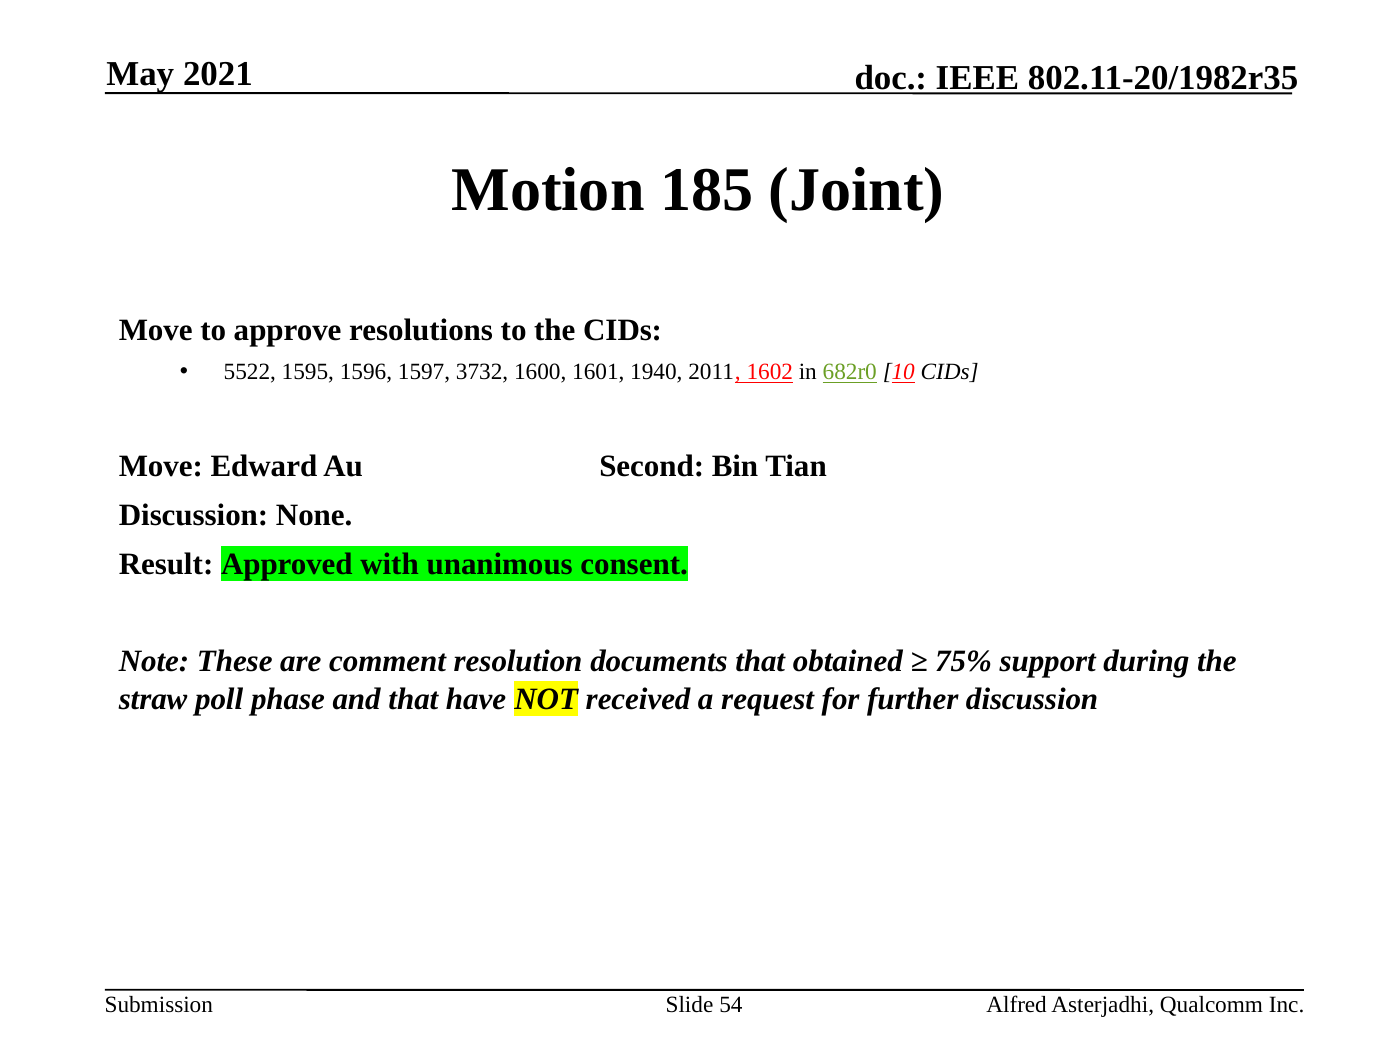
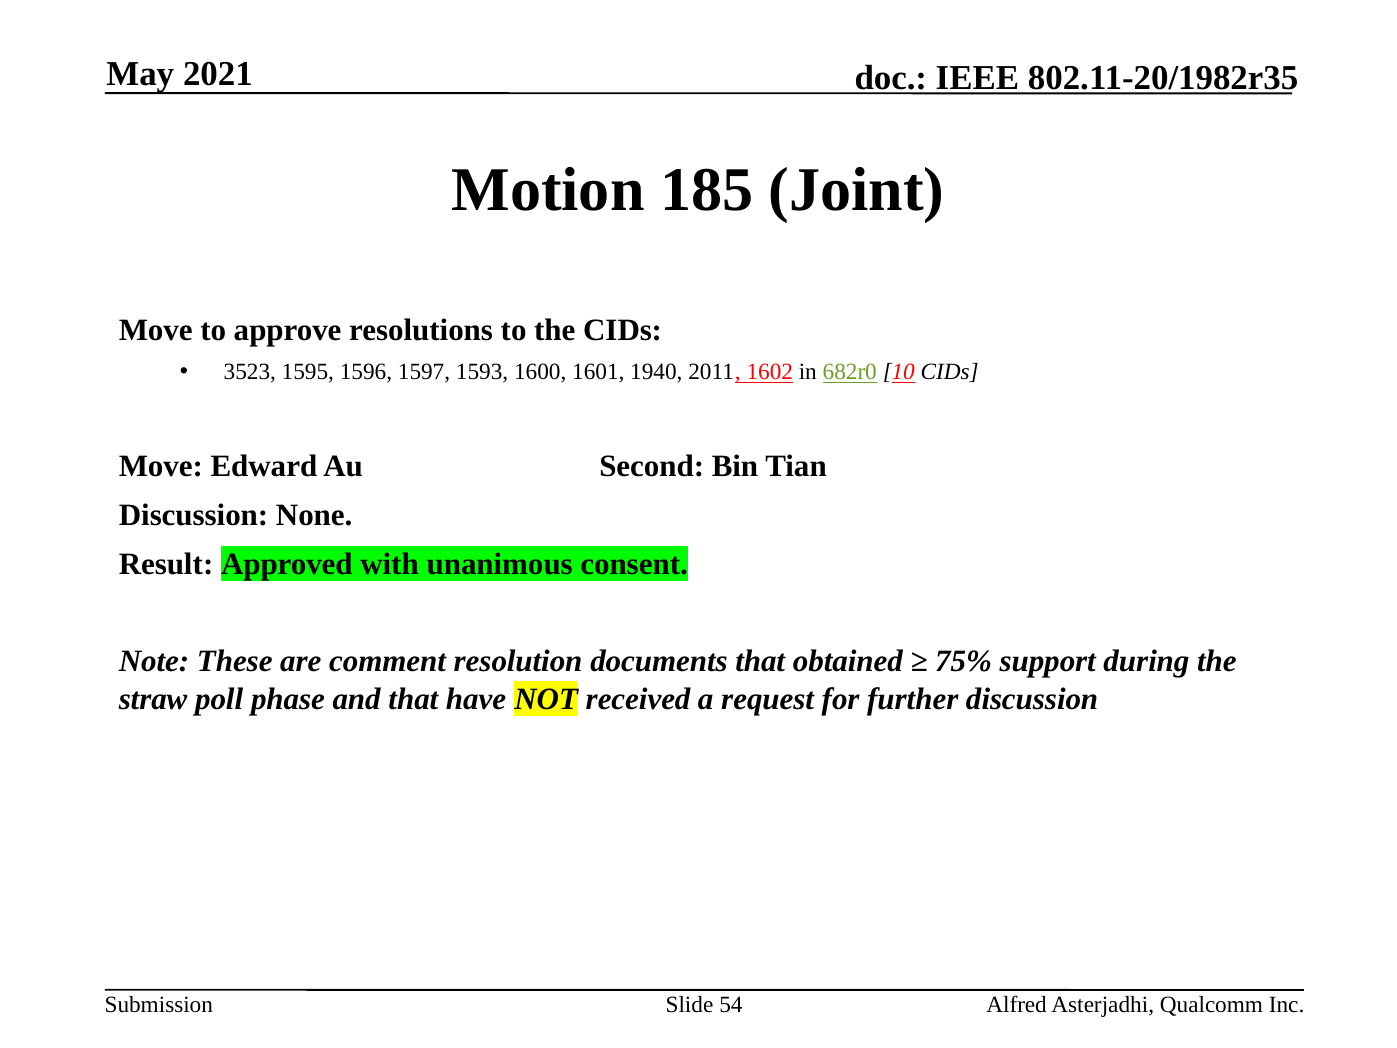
5522: 5522 -> 3523 (250, 372)
3732: 3732 -> 1593 (482, 372)
